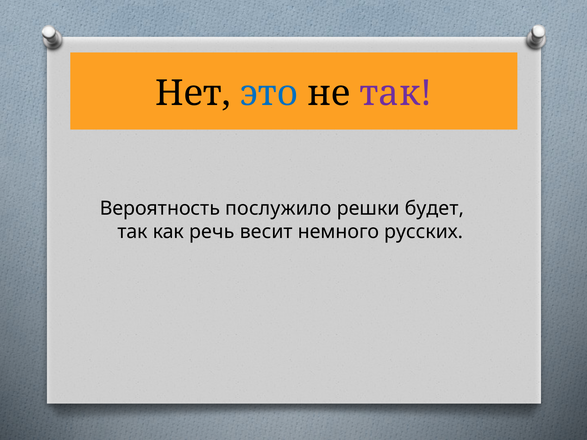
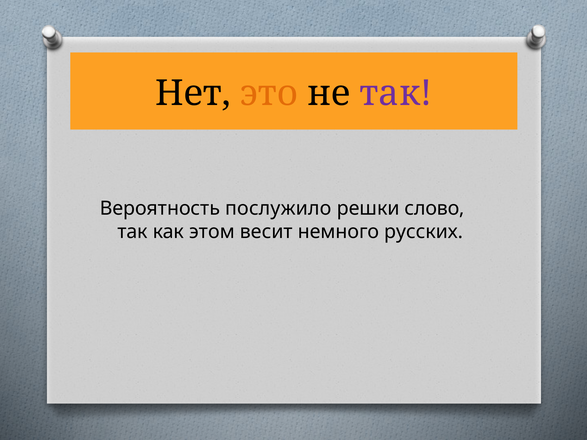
это colour: blue -> orange (269, 94)
будет: будет -> слово (435, 208)
речь: речь -> этом (212, 232)
